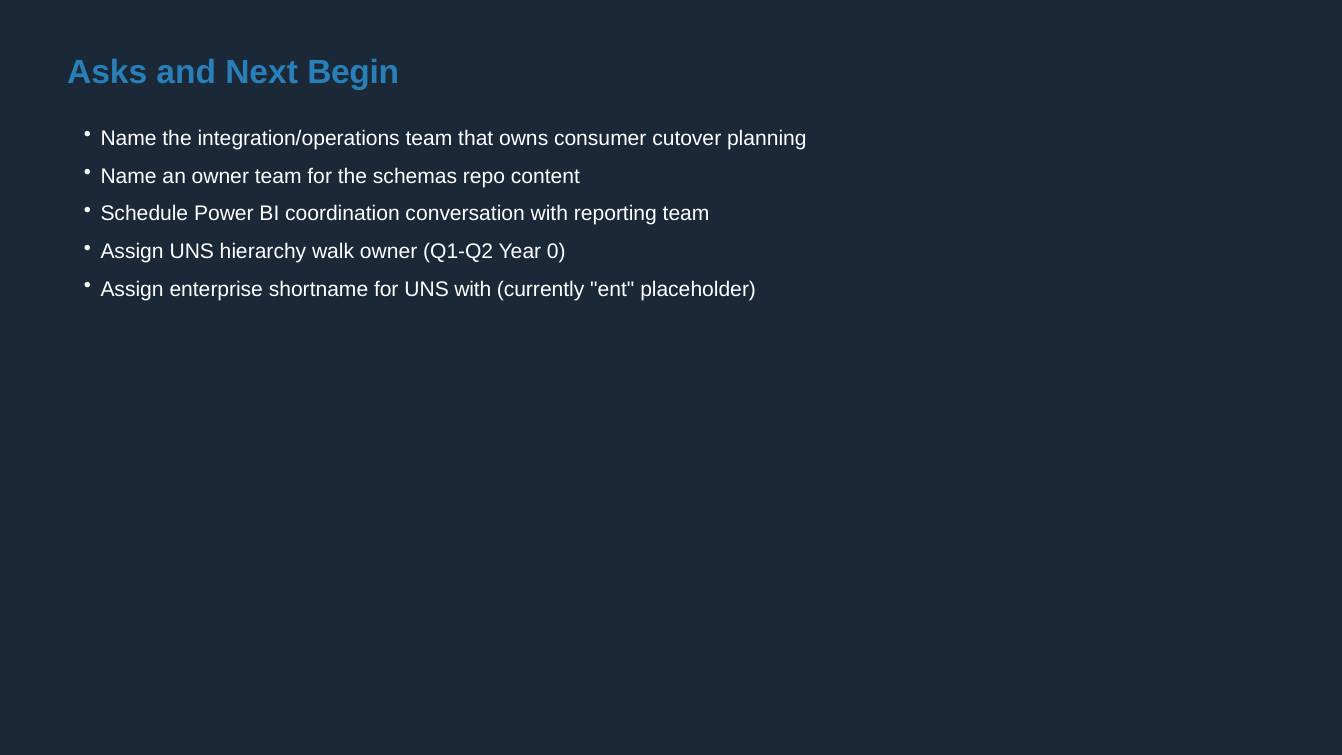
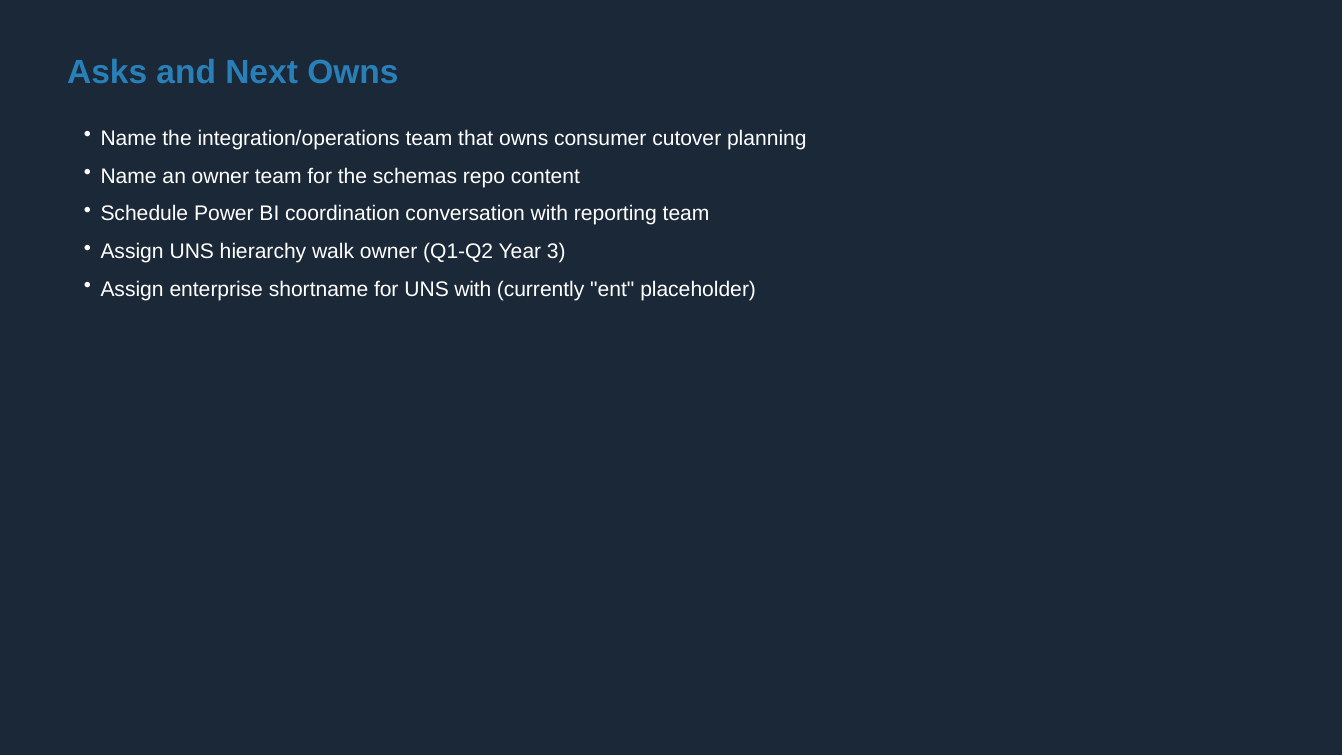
Next Begin: Begin -> Owns (353, 73)
0: 0 -> 3 (556, 252)
